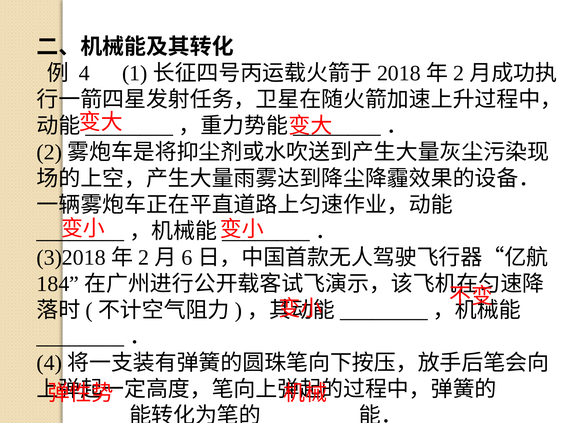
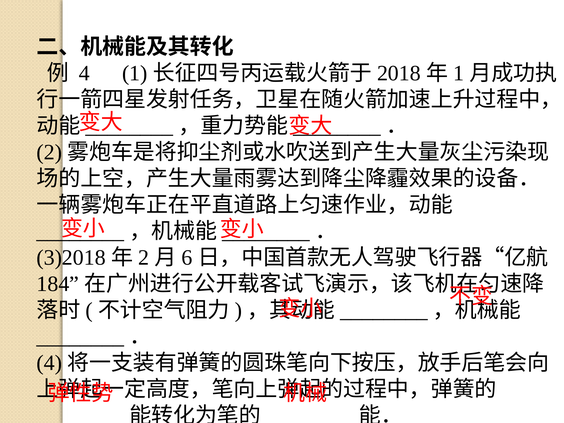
2: 2 -> 1 (459, 73)
